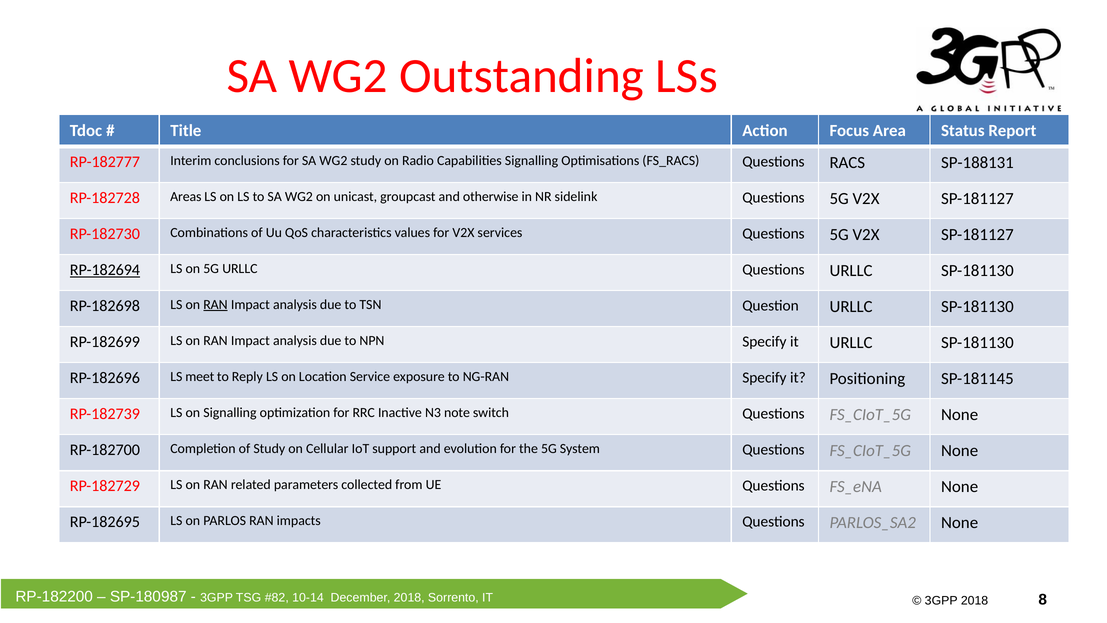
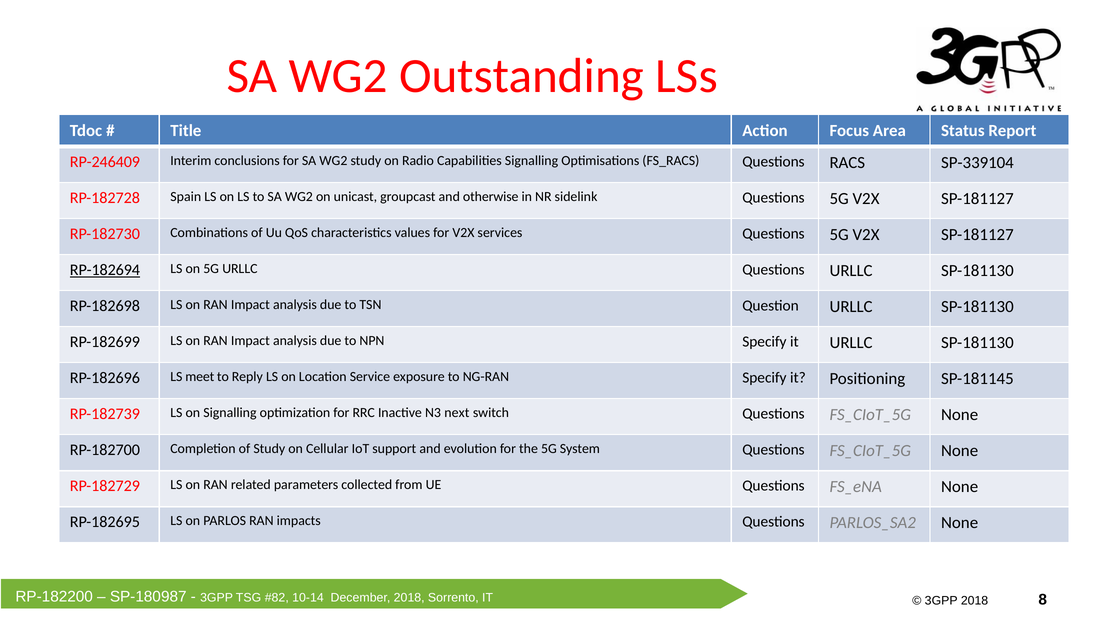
RP-182777: RP-182777 -> RP-246409 (105, 162)
SP-188131: SP-188131 -> SP-339104 (977, 163)
Areas: Areas -> Spain (186, 196)
RAN underline: present -> none (215, 304)
note: note -> next (457, 412)
